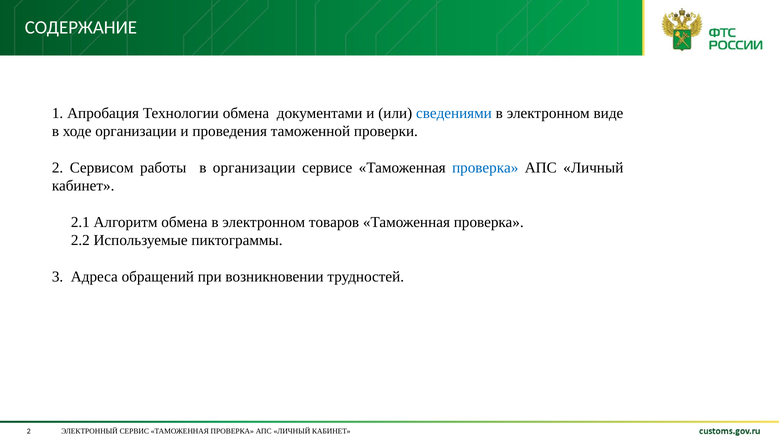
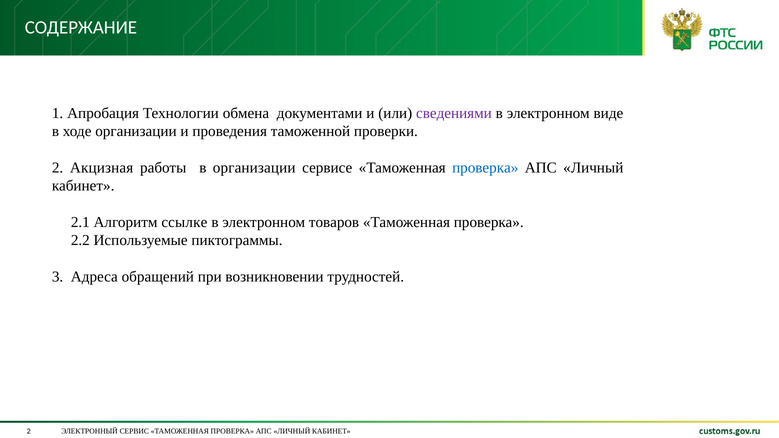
сведениями colour: blue -> purple (454, 113)
Сервисом: Сервисом -> Акцизная (102, 168)
Алгоритм обмена: обмена -> ссылке (184, 222)
